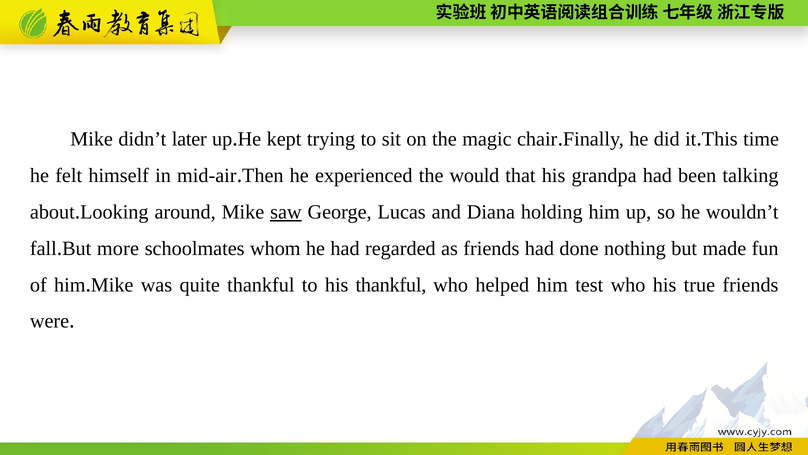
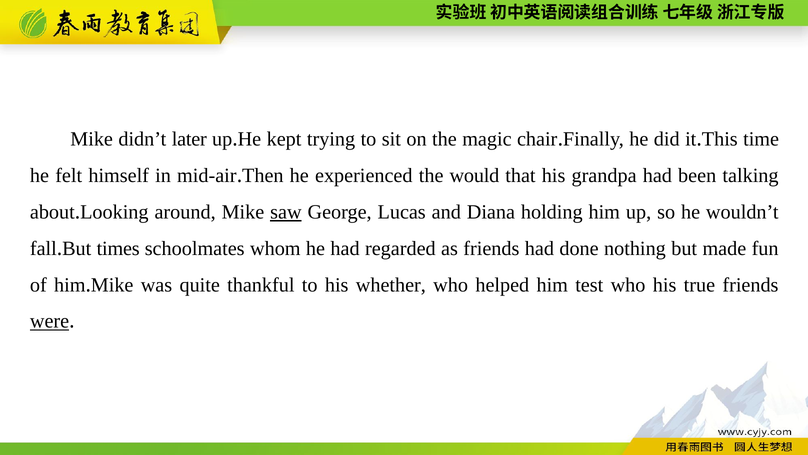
more: more -> times (118, 248)
his thankful: thankful -> whether (391, 285)
were underline: none -> present (50, 321)
